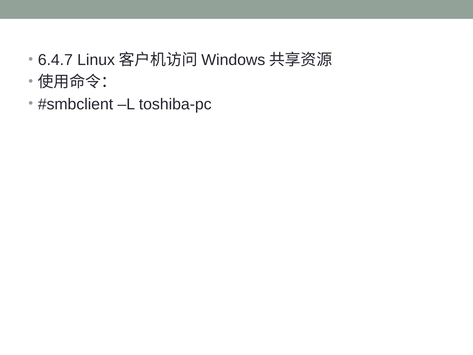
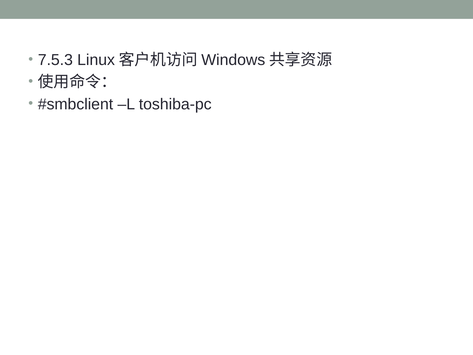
6.4.7: 6.4.7 -> 7.5.3 (55, 60)
